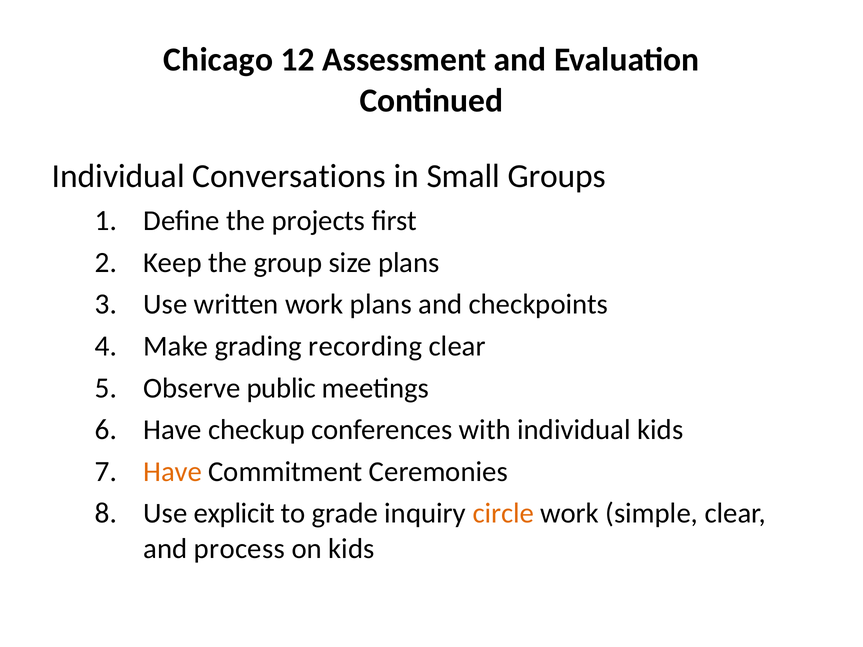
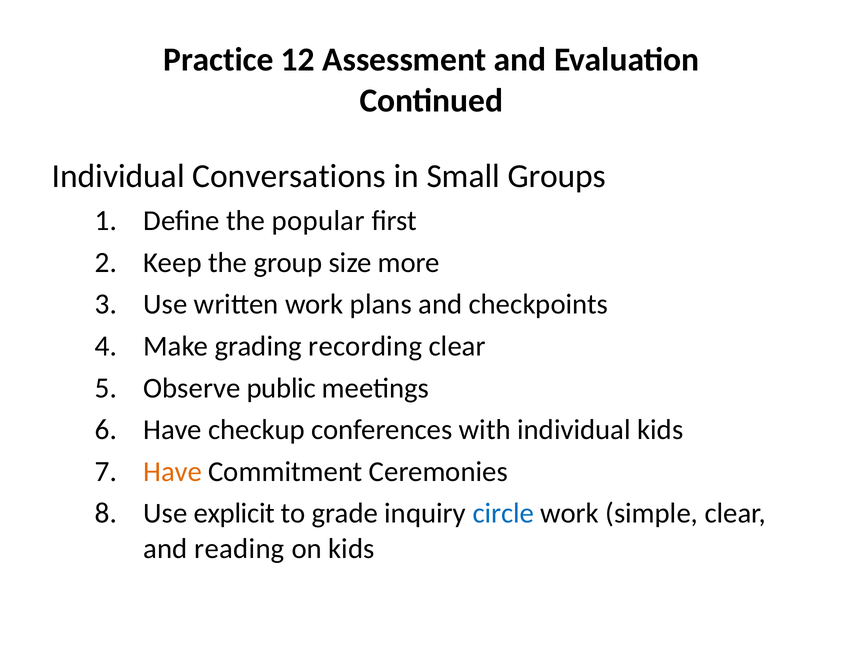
Chicago: Chicago -> Practice (218, 60)
projects: projects -> popular (318, 221)
size plans: plans -> more (409, 263)
circle colour: orange -> blue (503, 514)
process: process -> reading (239, 549)
